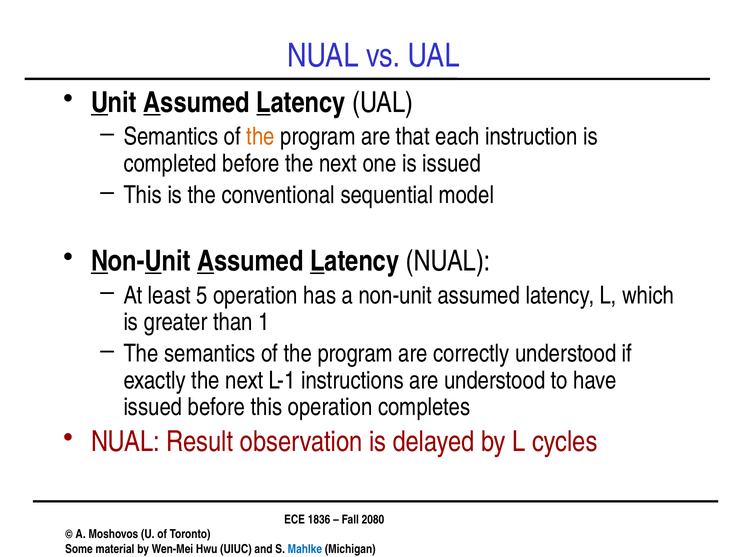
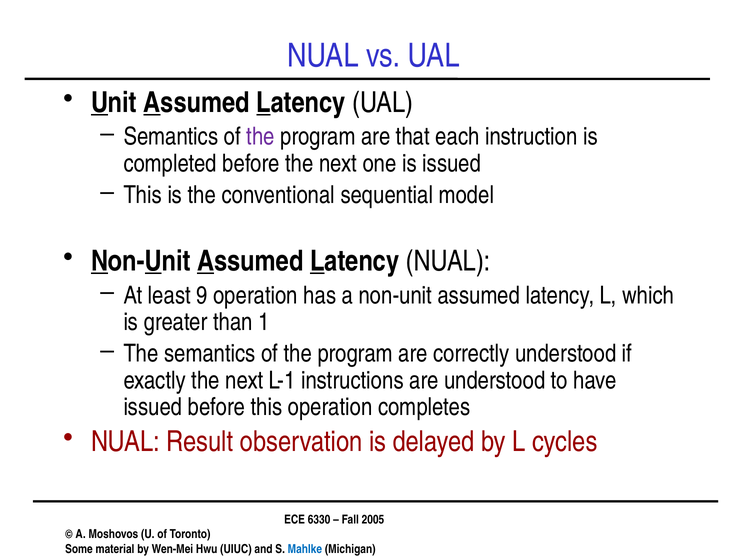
the colour: orange -> purple (261, 137)
5: 5 -> 9 (202, 295)
1836: 1836 -> 6330 (319, 520)
2080: 2080 -> 2005 (373, 520)
